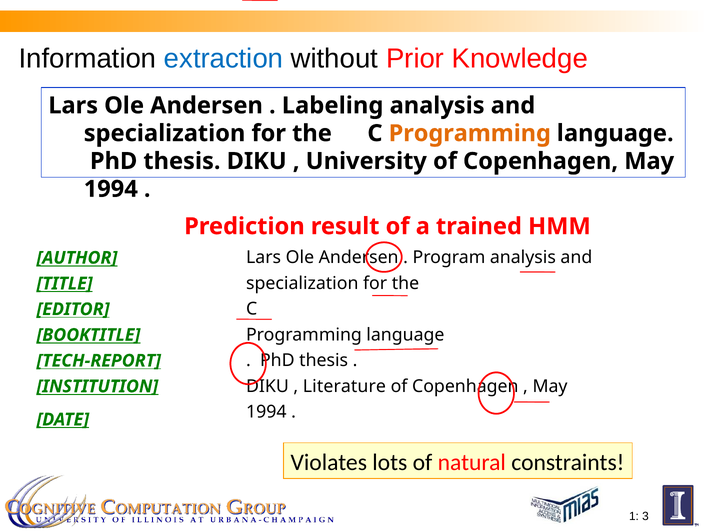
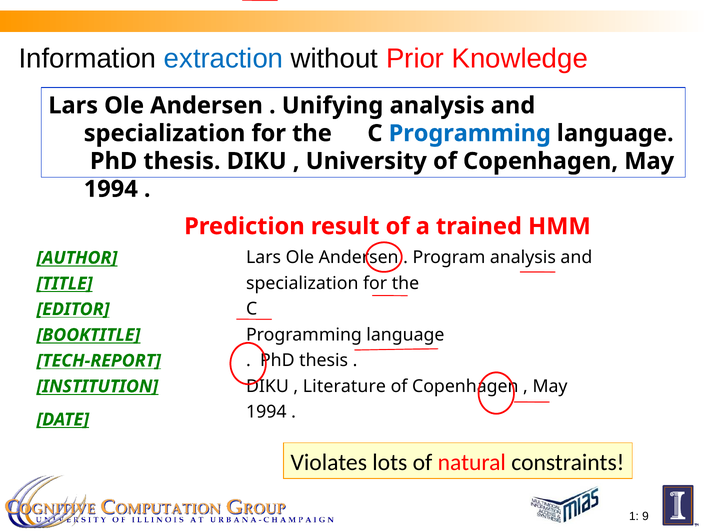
Labeling: Labeling -> Unifying (333, 105)
Programming colour: orange -> blue (470, 133)
3: 3 -> 9 (646, 516)
